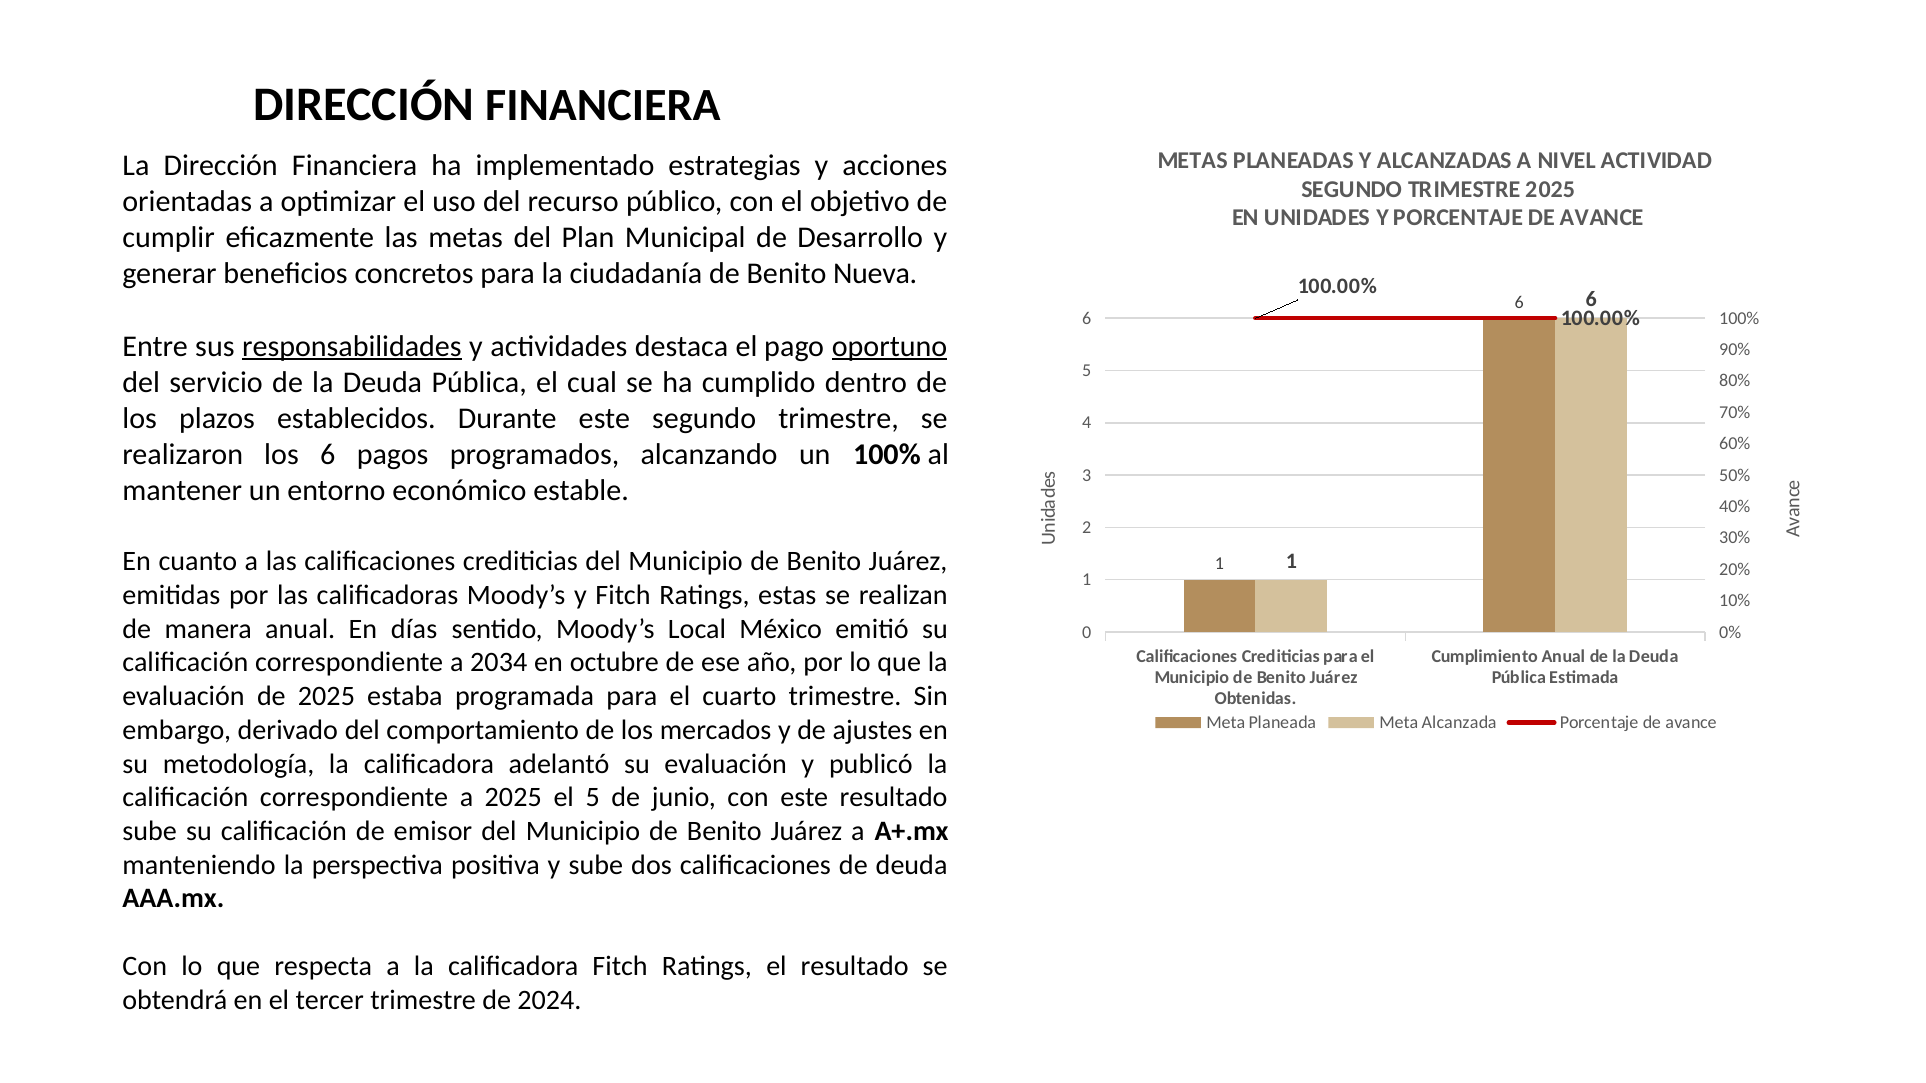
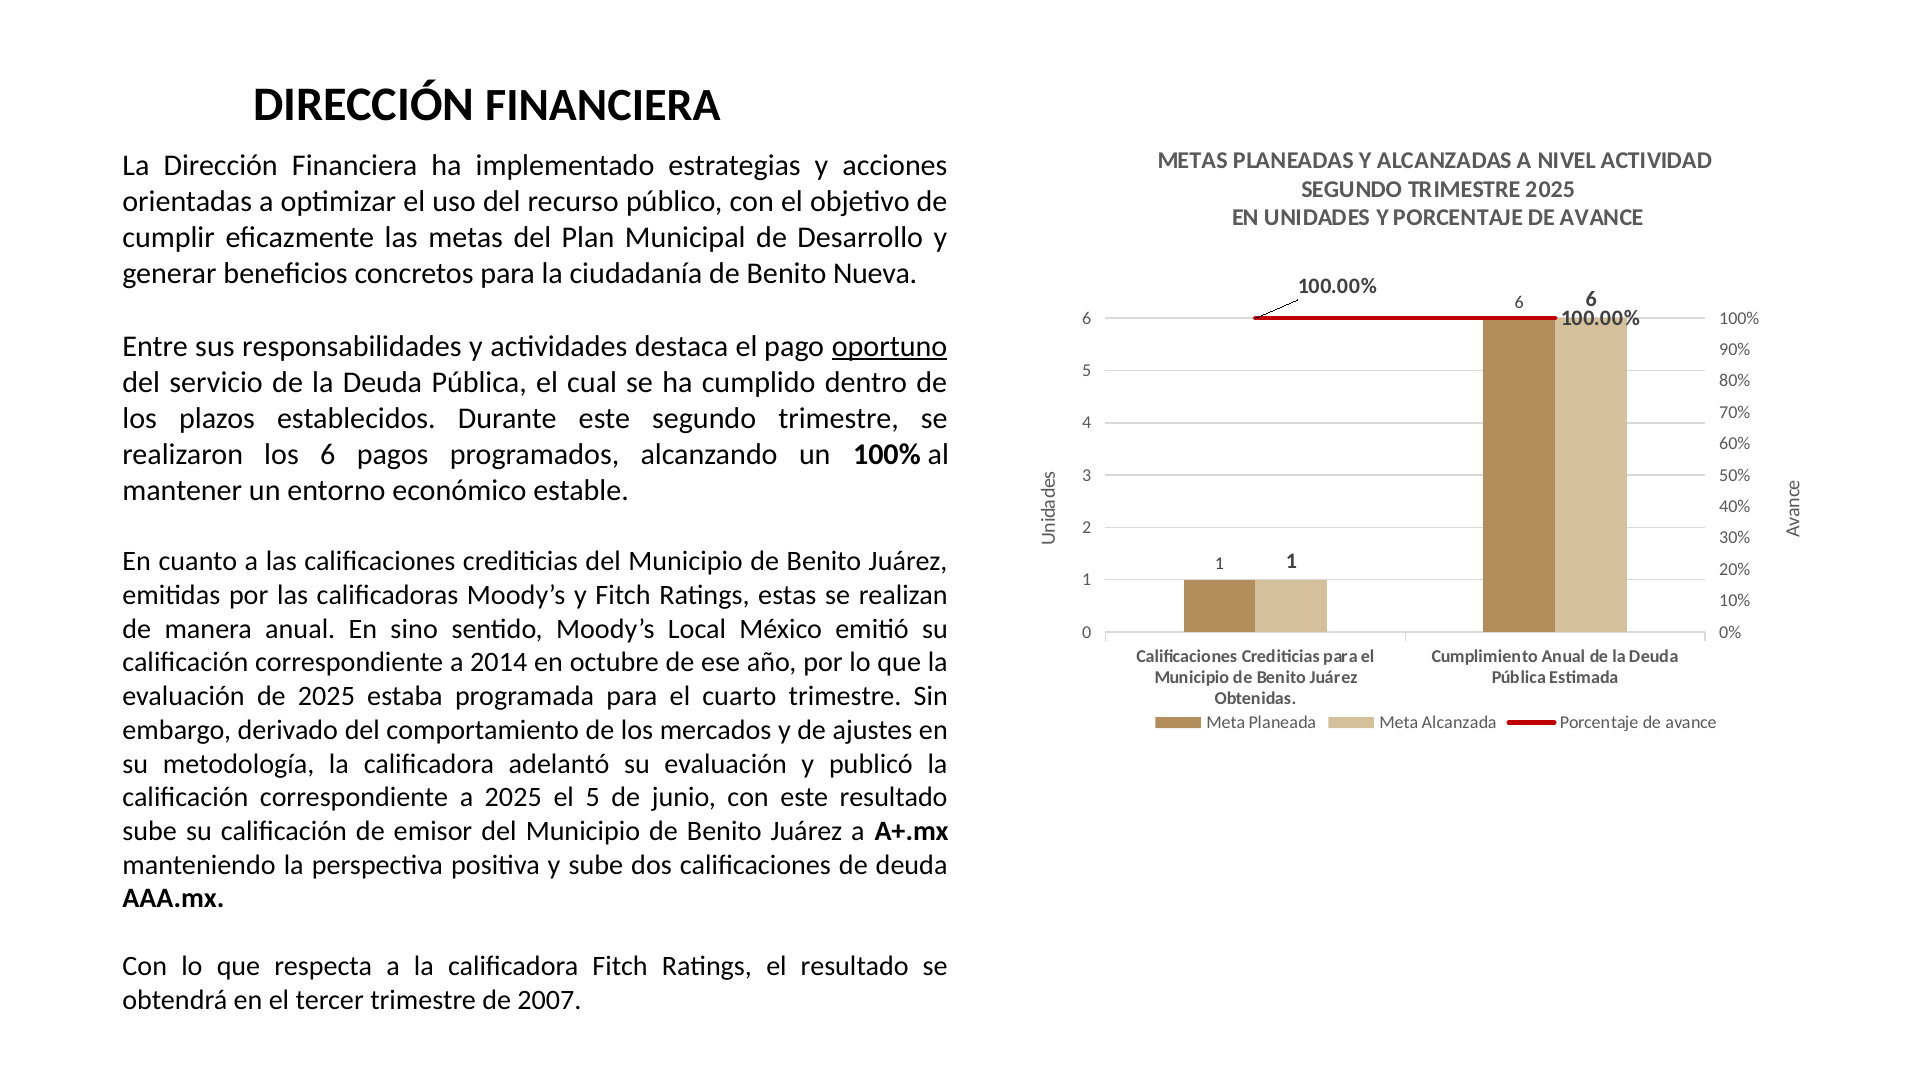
responsabilidades underline: present -> none (352, 346)
días: días -> sino (414, 629)
2034: 2034 -> 2014 (499, 663)
2024: 2024 -> 2007 (550, 1000)
